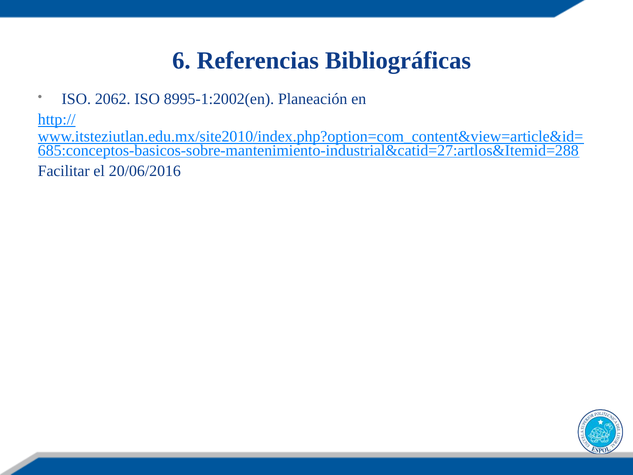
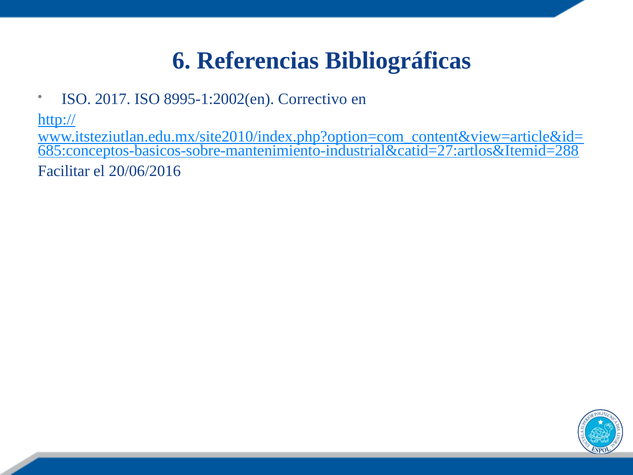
2062: 2062 -> 2017 (113, 99)
Planeación: Planeación -> Correctivo (313, 99)
